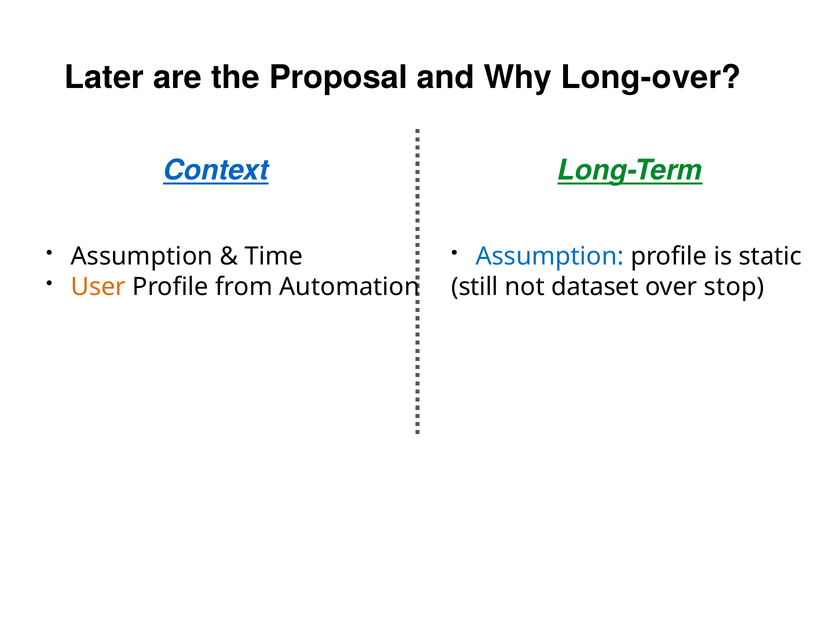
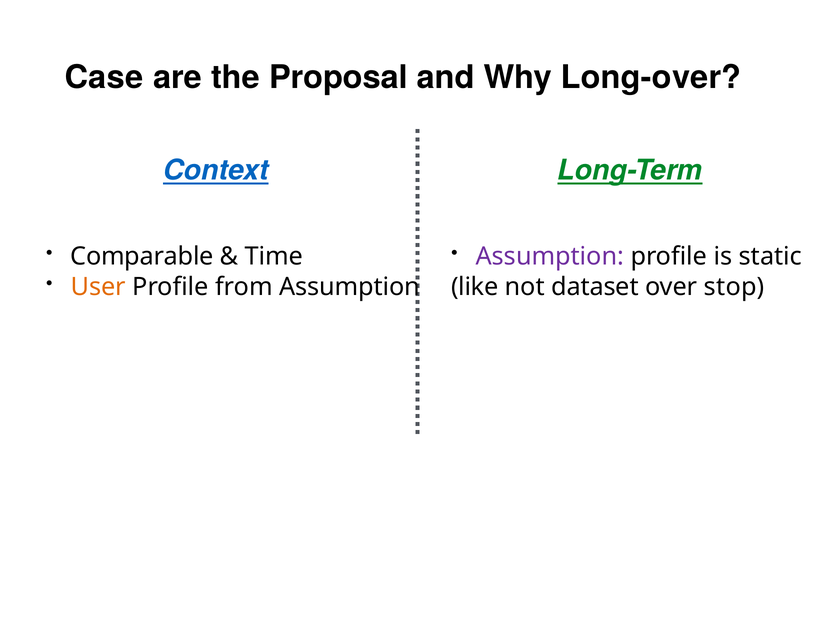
Later: Later -> Case (104, 77)
Assumption: Assumption -> Comparable (142, 257)
Assumption colour: blue -> purple (550, 257)
from Automation: Automation -> Assumption (350, 287)
still: still -> like (475, 287)
